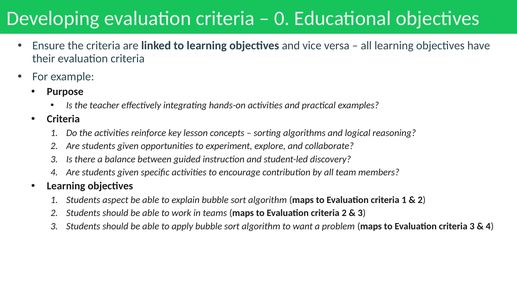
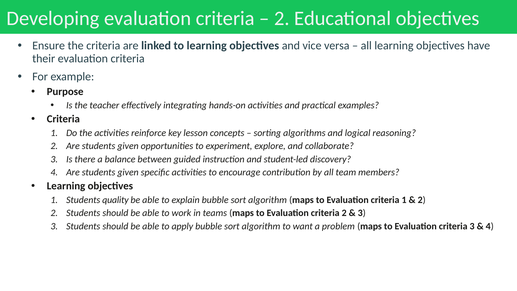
0: 0 -> 2 (282, 18)
aspect: aspect -> quality (115, 200)
